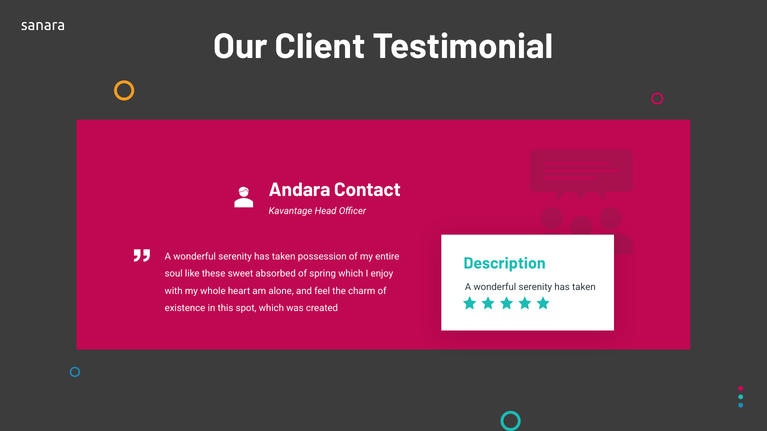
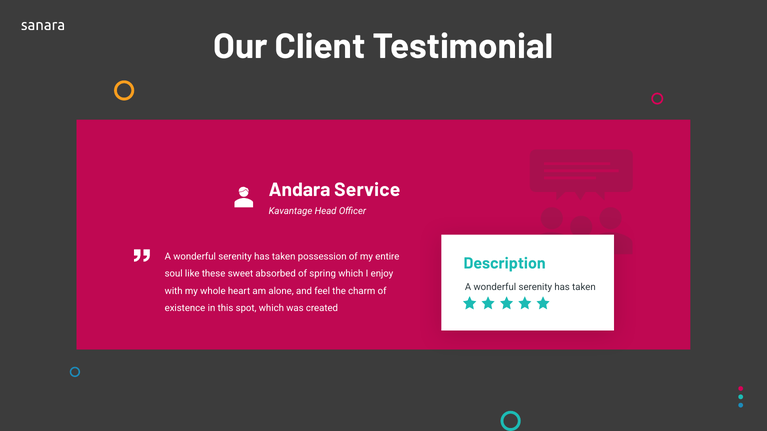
Contact: Contact -> Service (367, 190)
